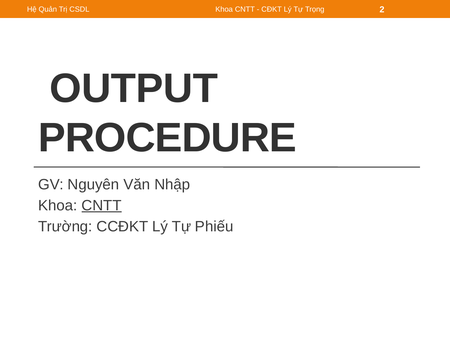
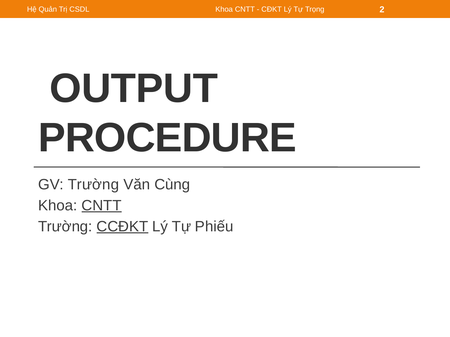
GV Nguyên: Nguyên -> Trường (93, 185)
Nhập: Nhập -> Cùng (172, 185)
CCĐKT underline: none -> present (122, 227)
